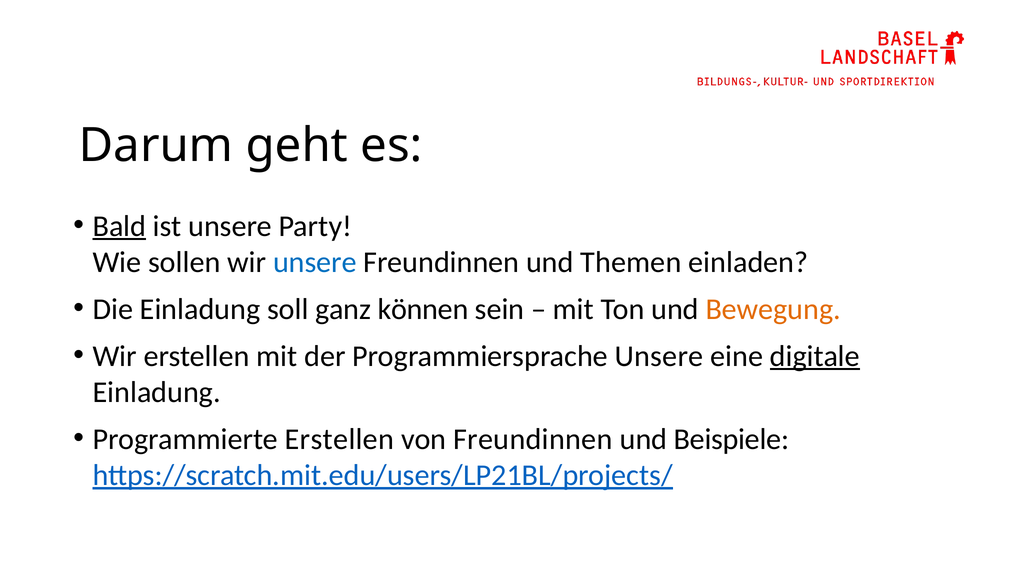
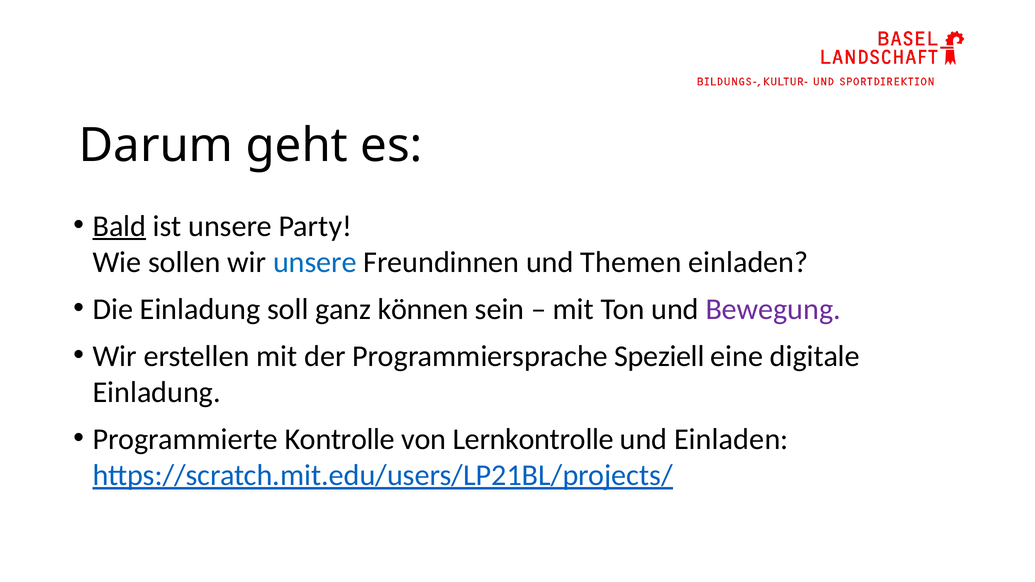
Bewegung colour: orange -> purple (773, 309)
Programmiersprache Unsere: Unsere -> Speziell (659, 356)
digitale underline: present -> none (815, 356)
Programmierte Erstellen: Erstellen -> Kontrolle (340, 439)
von Freundinnen: Freundinnen -> Lernkontrolle (533, 439)
und Beispiele: Beispiele -> Einladen (731, 439)
